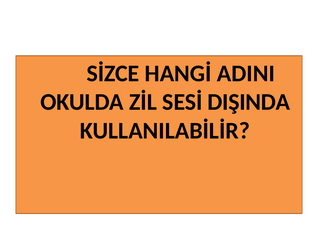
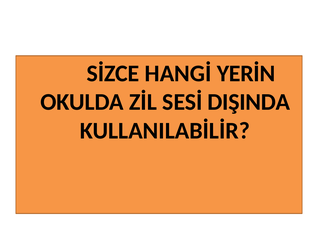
ADINI: ADINI -> YERİN (246, 73)
